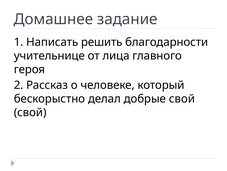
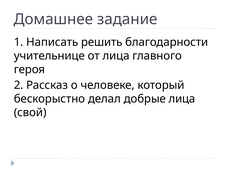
добрые свой: свой -> лица (182, 98)
